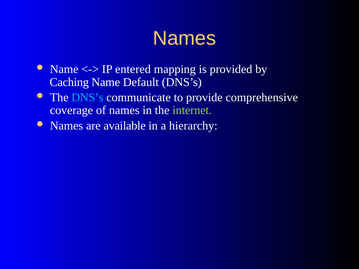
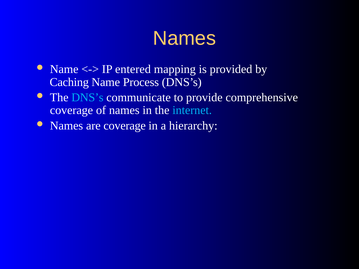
Default: Default -> Process (141, 82)
internet colour: light green -> light blue (192, 110)
are available: available -> coverage (125, 126)
